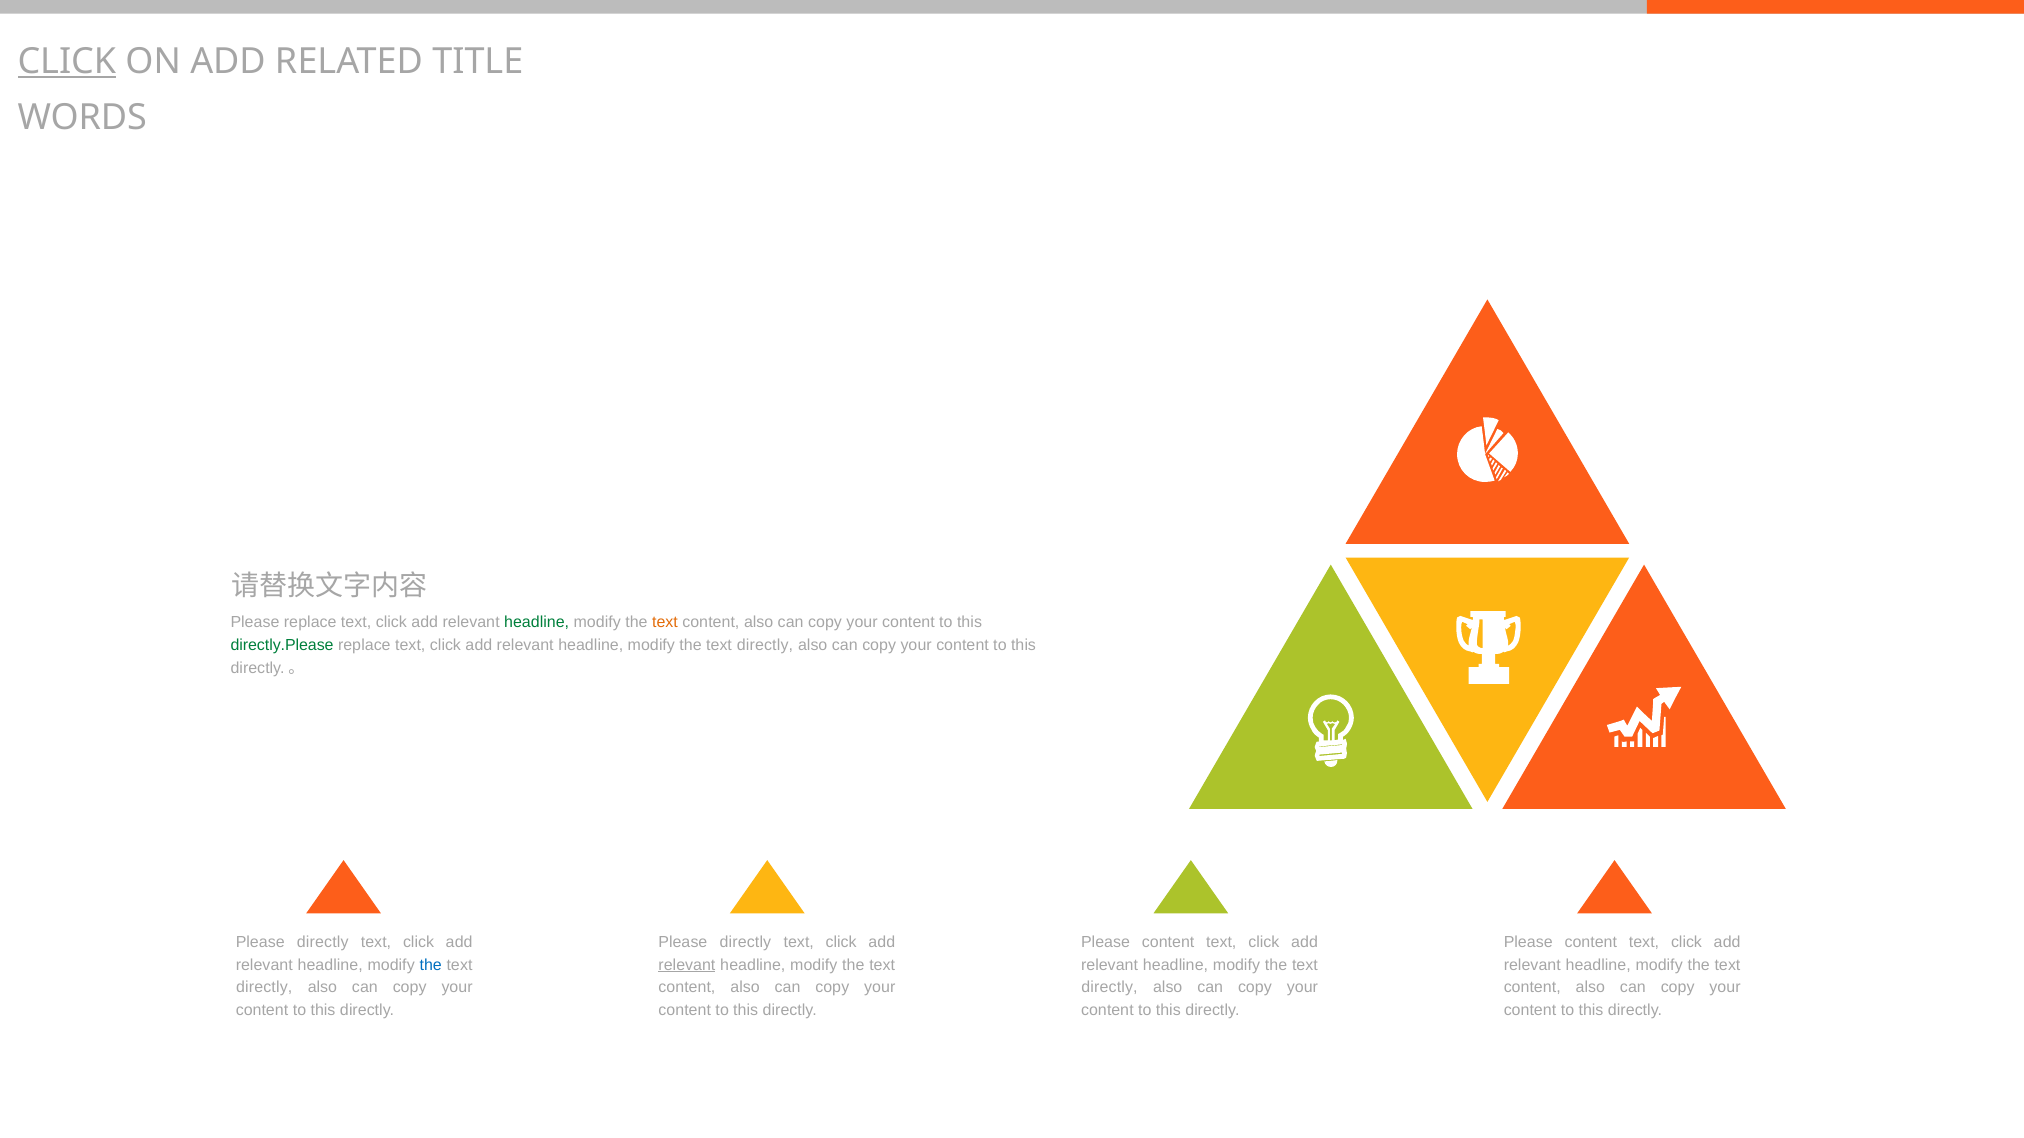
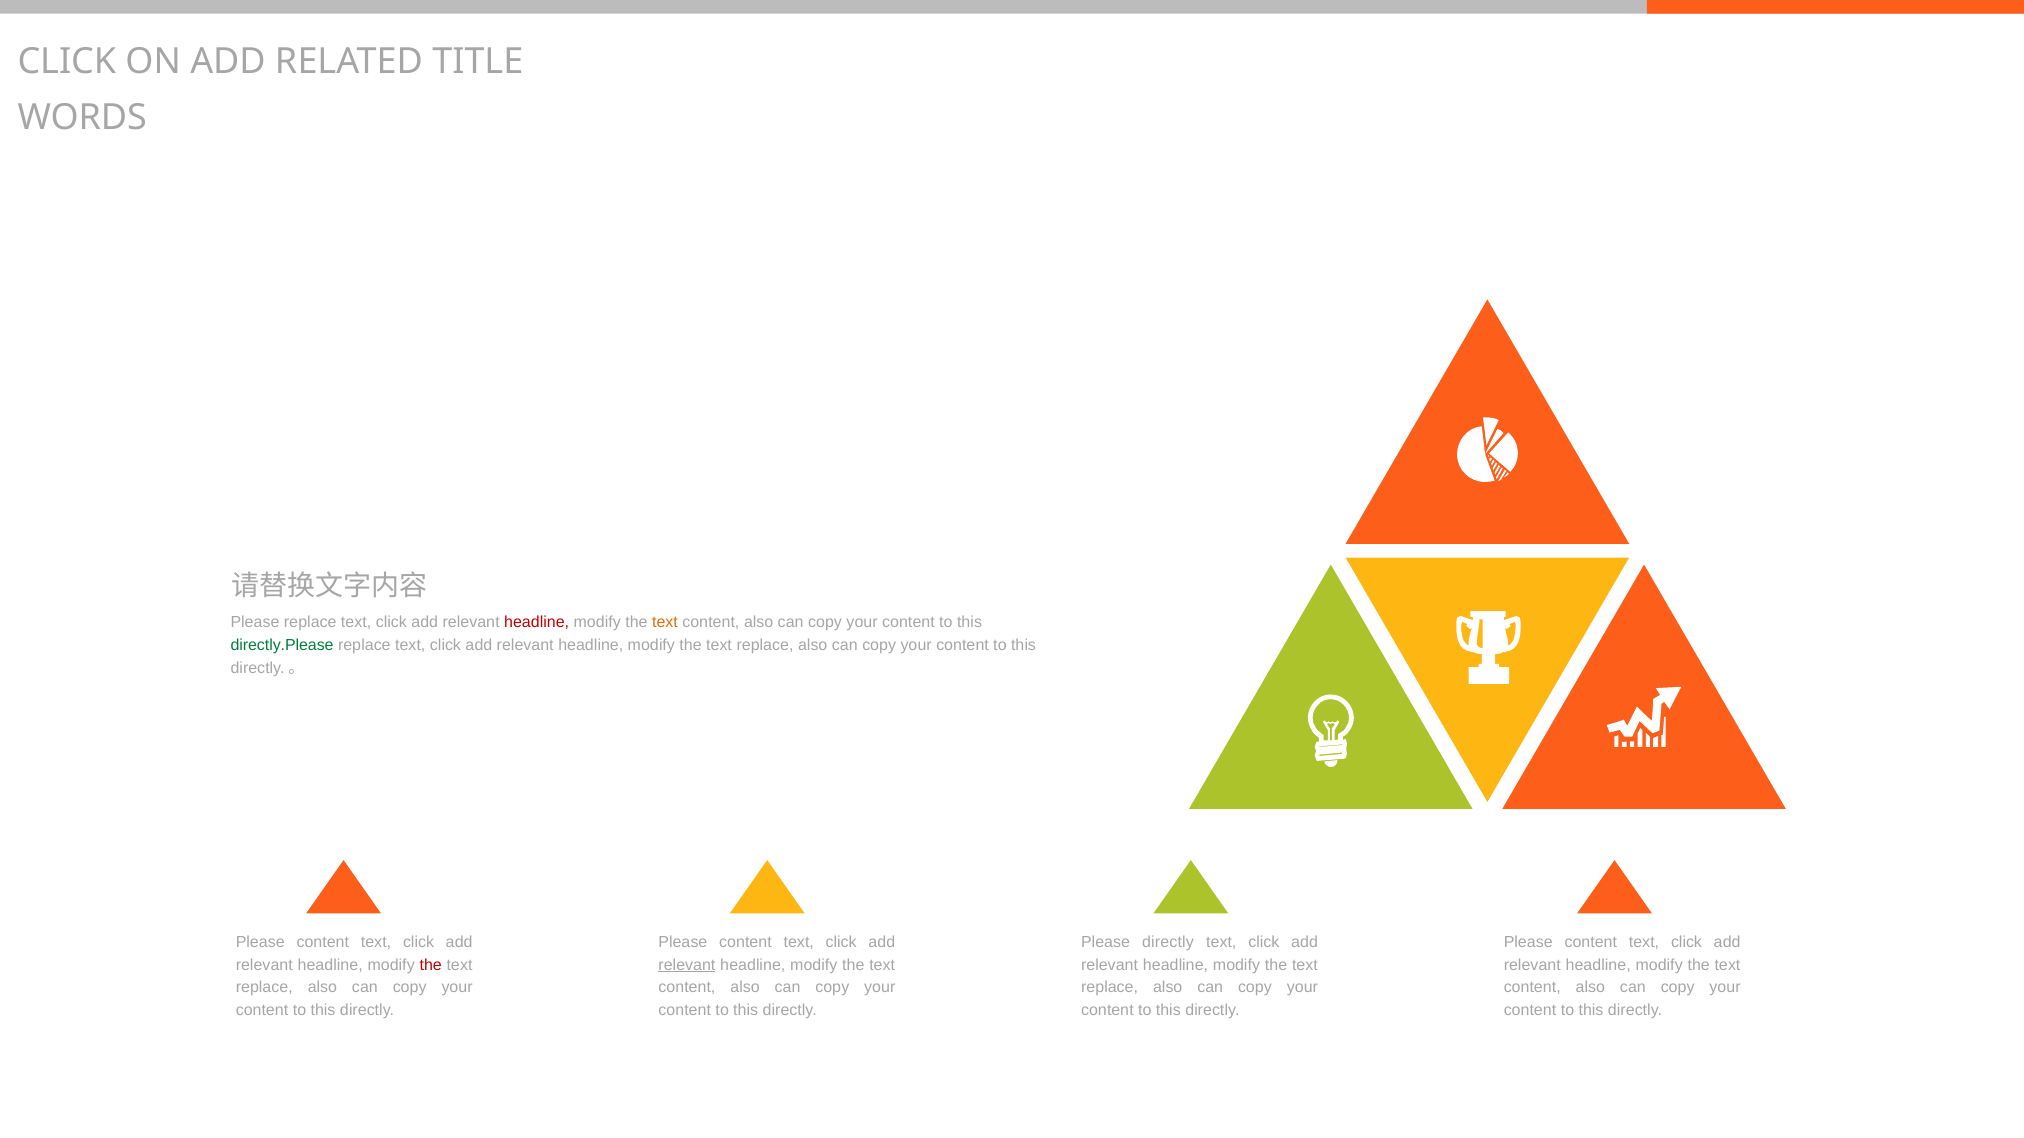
CLICK underline: present -> none (67, 61)
headline colour: green -> red (537, 623)
directly: directly -> replace (765, 646)
directly: directly -> content (323, 942)
directly: directly -> content (745, 942)
content: content -> directly (1168, 942)
the colour: blue -> red (431, 965)
directly: directly -> replace (264, 988)
directly: directly -> replace (1110, 988)
